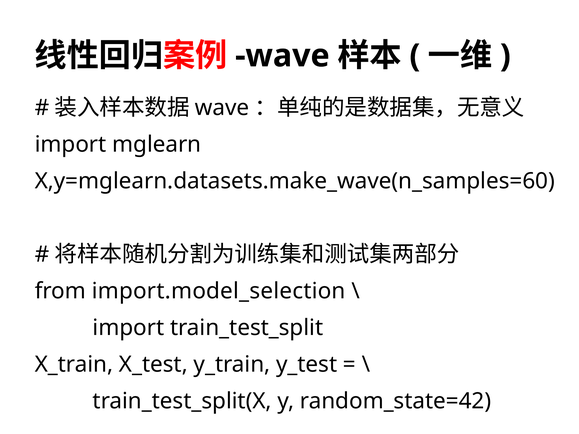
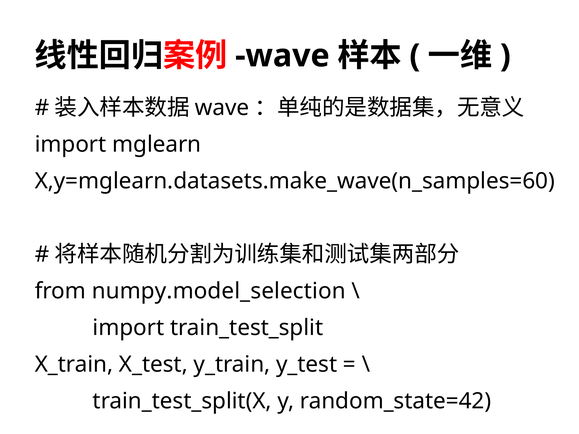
import.model_selection: import.model_selection -> numpy.model_selection (219, 291)
